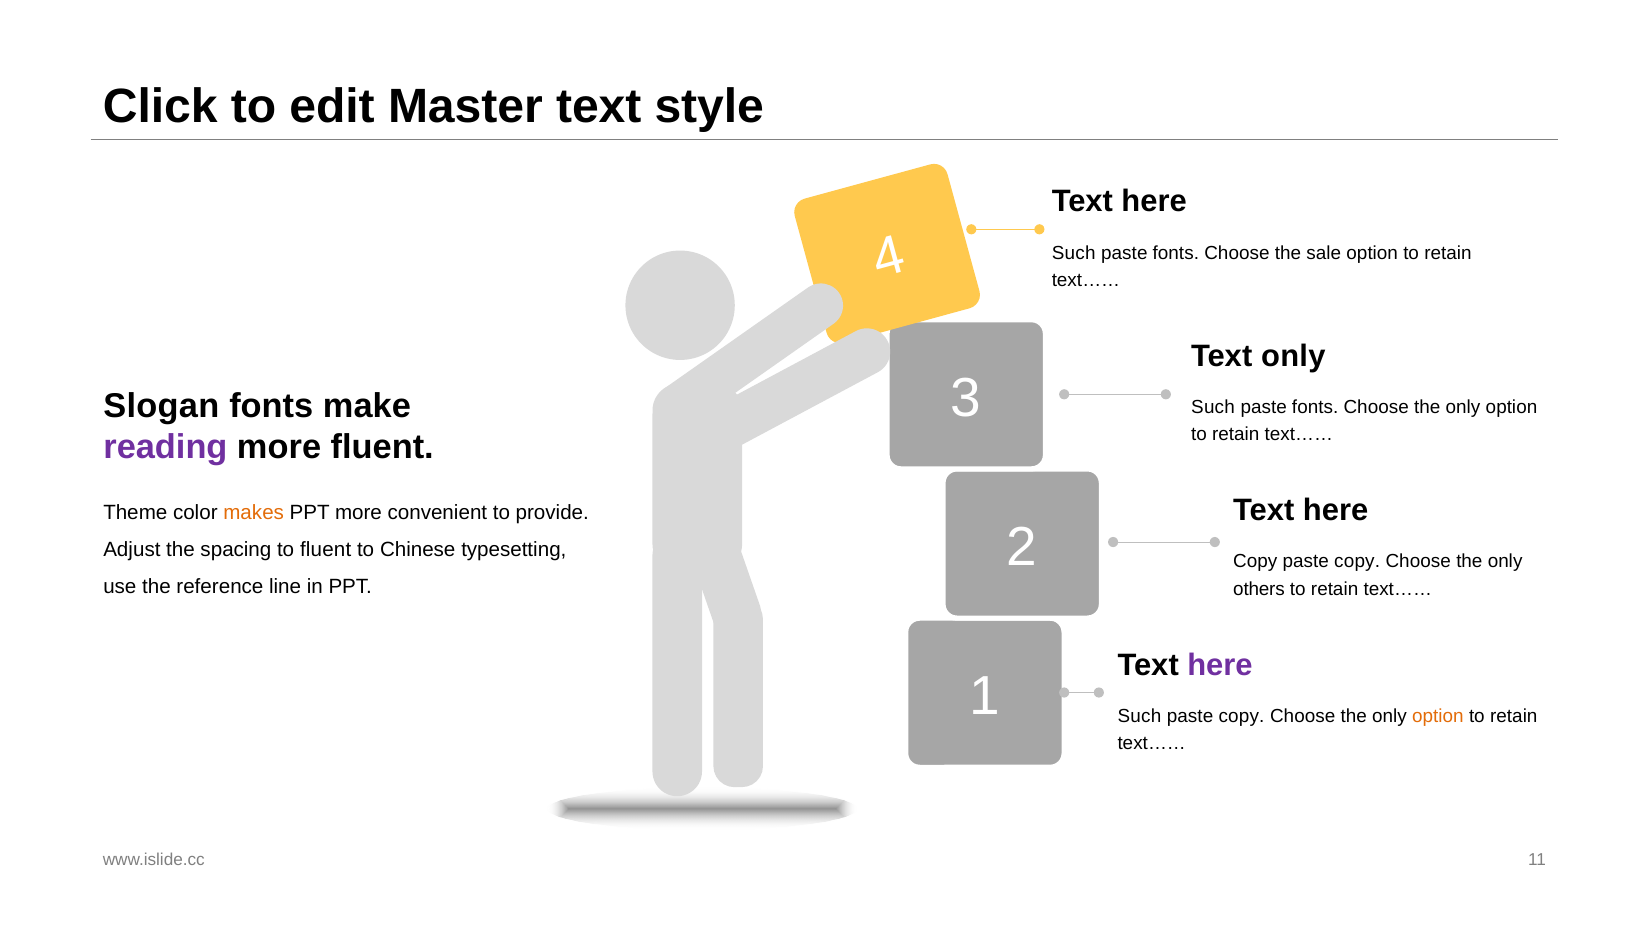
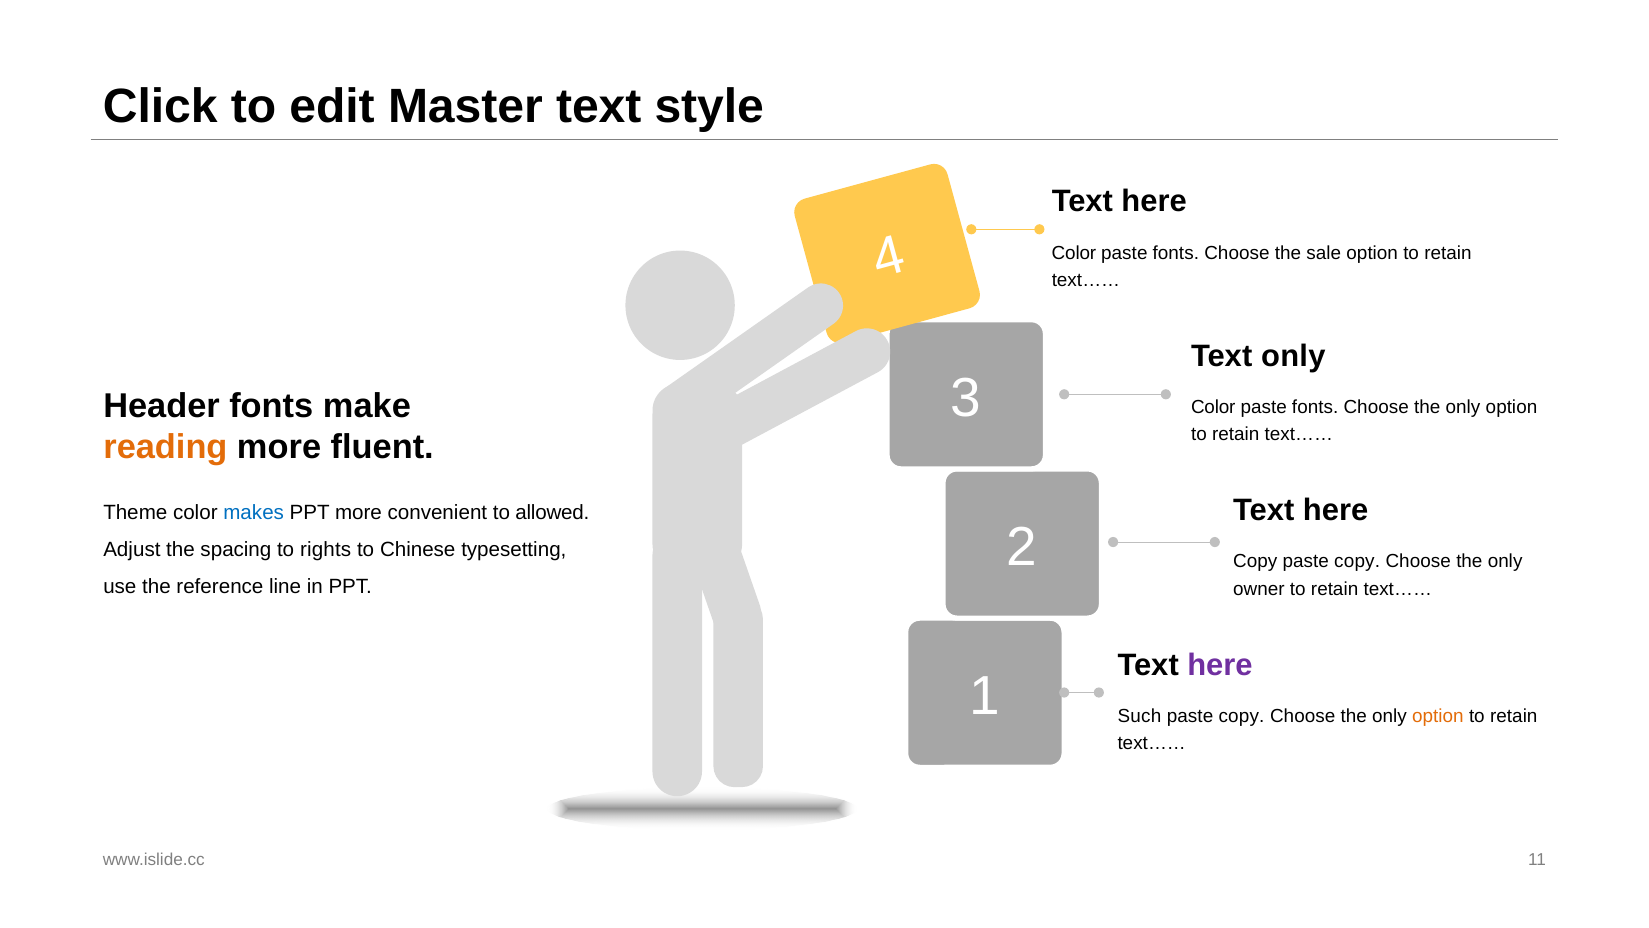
4 Such: Such -> Color (1074, 253)
Slogan: Slogan -> Header (162, 406)
Such: Such -> Color (1213, 407)
reading colour: purple -> orange (165, 447)
makes colour: orange -> blue (254, 512)
provide: provide -> allowed (552, 512)
to fluent: fluent -> rights (326, 549)
others: others -> owner (1259, 589)
